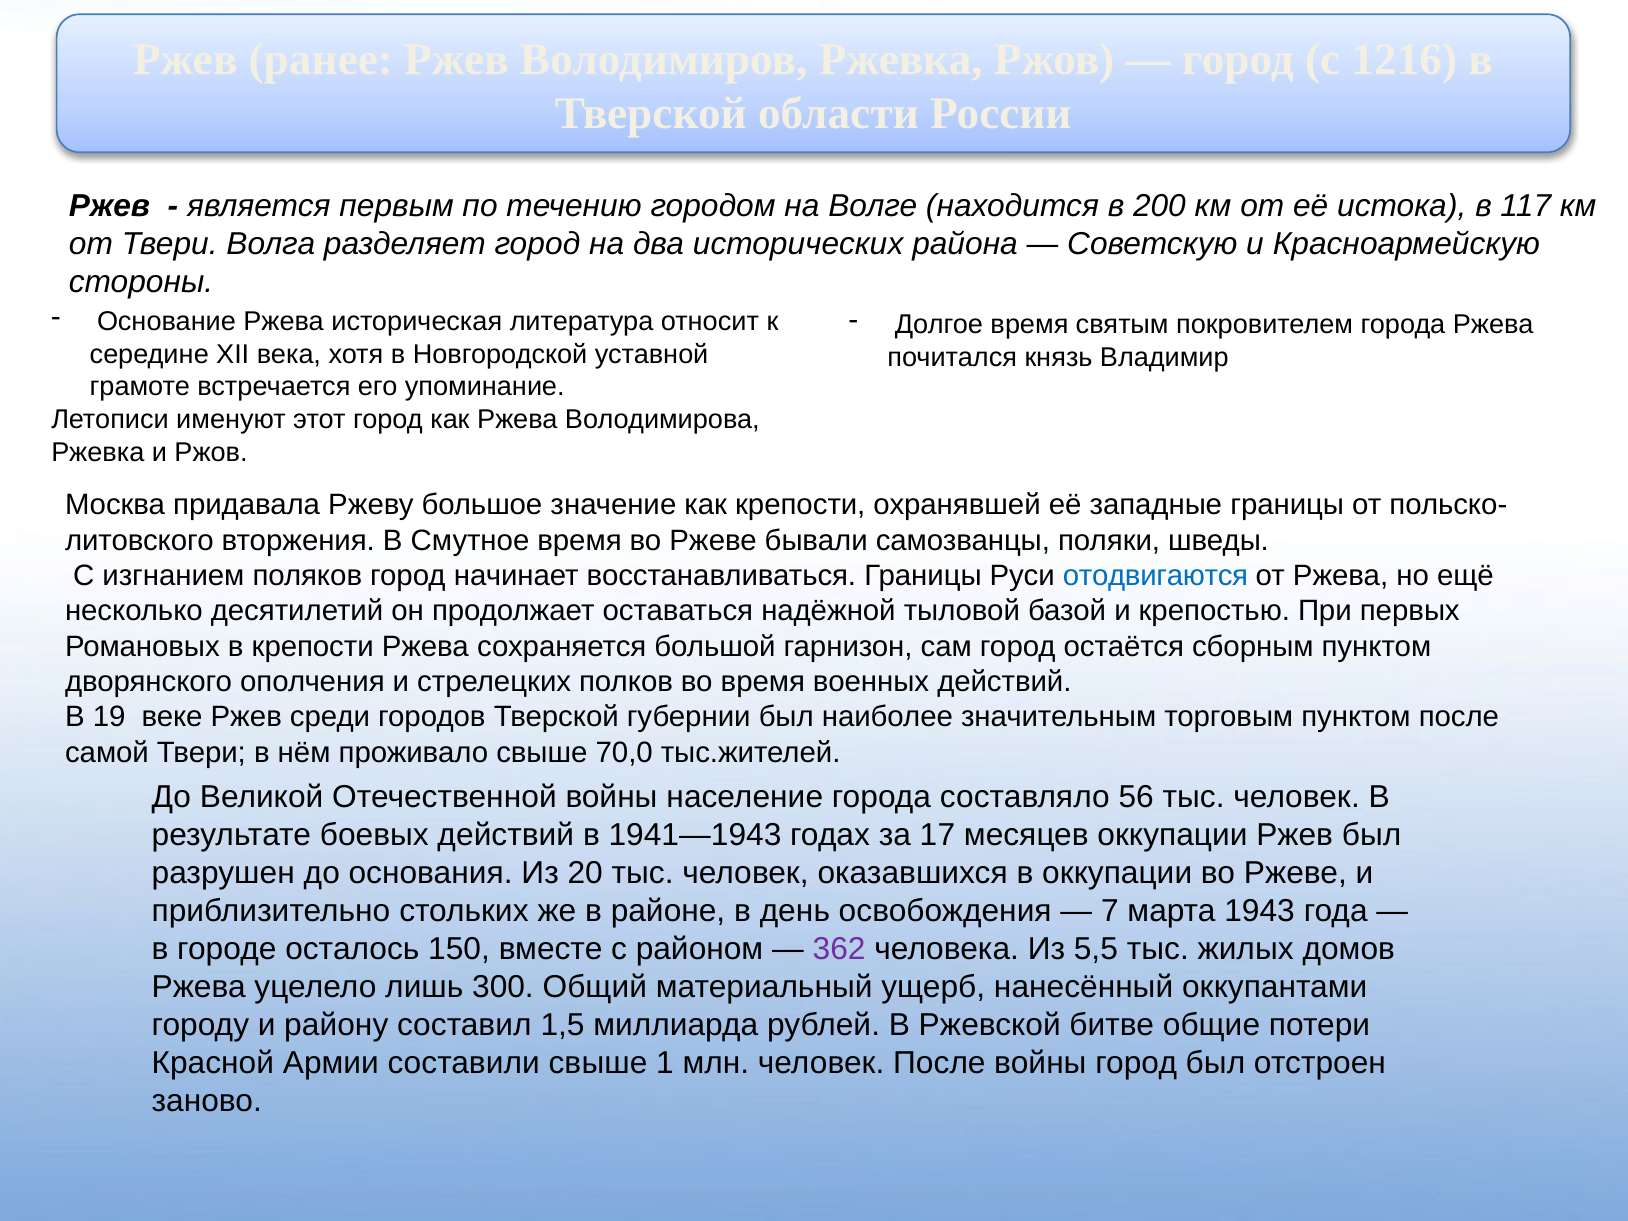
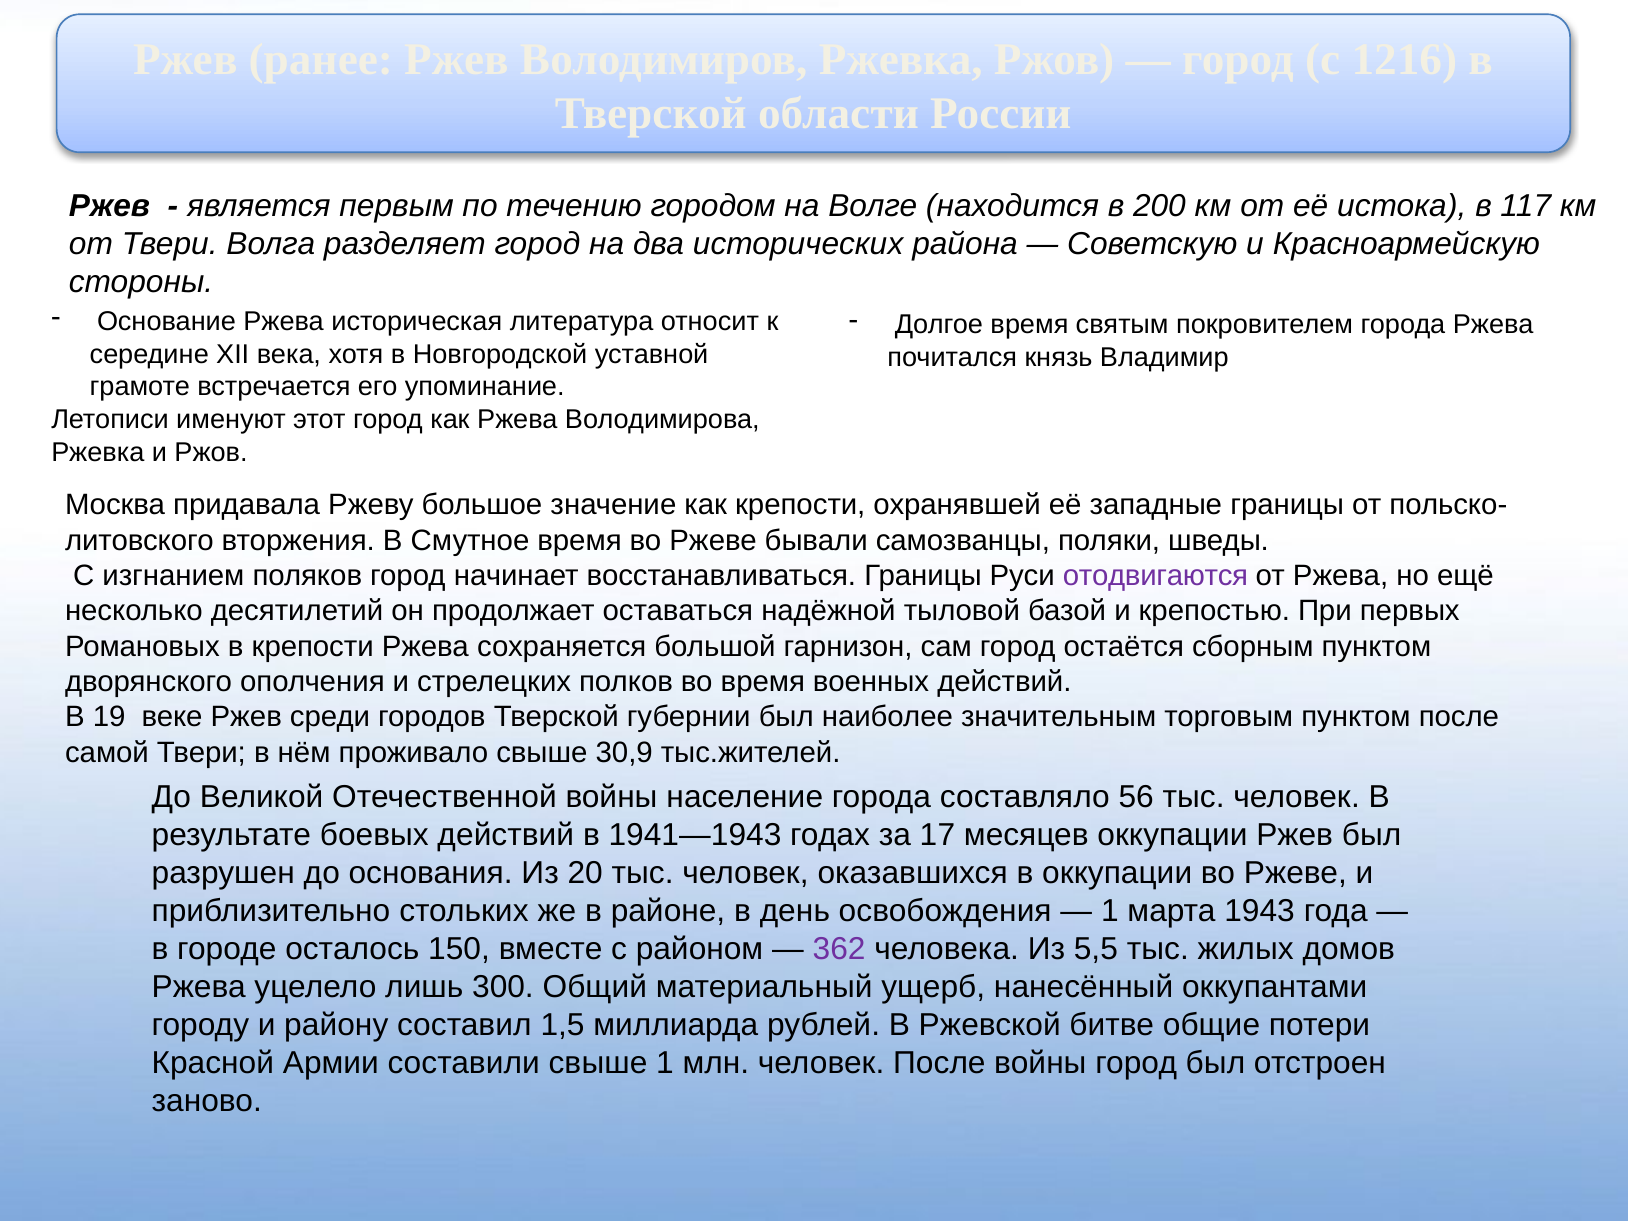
отодвигаются colour: blue -> purple (1155, 576)
70,0: 70,0 -> 30,9 (624, 752)
7: 7 -> 1 (1110, 911)
